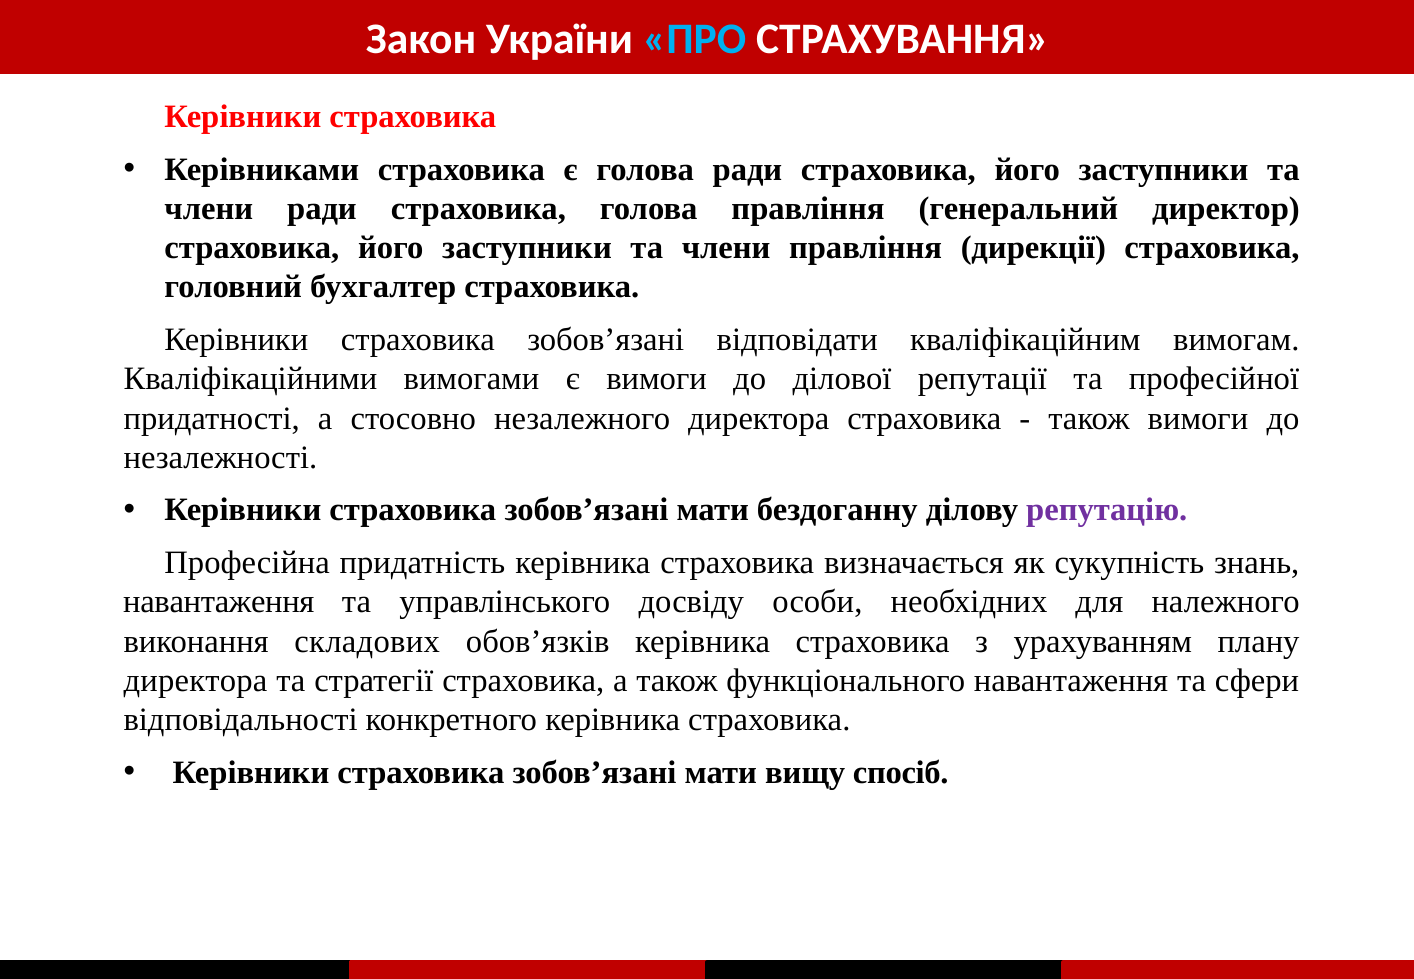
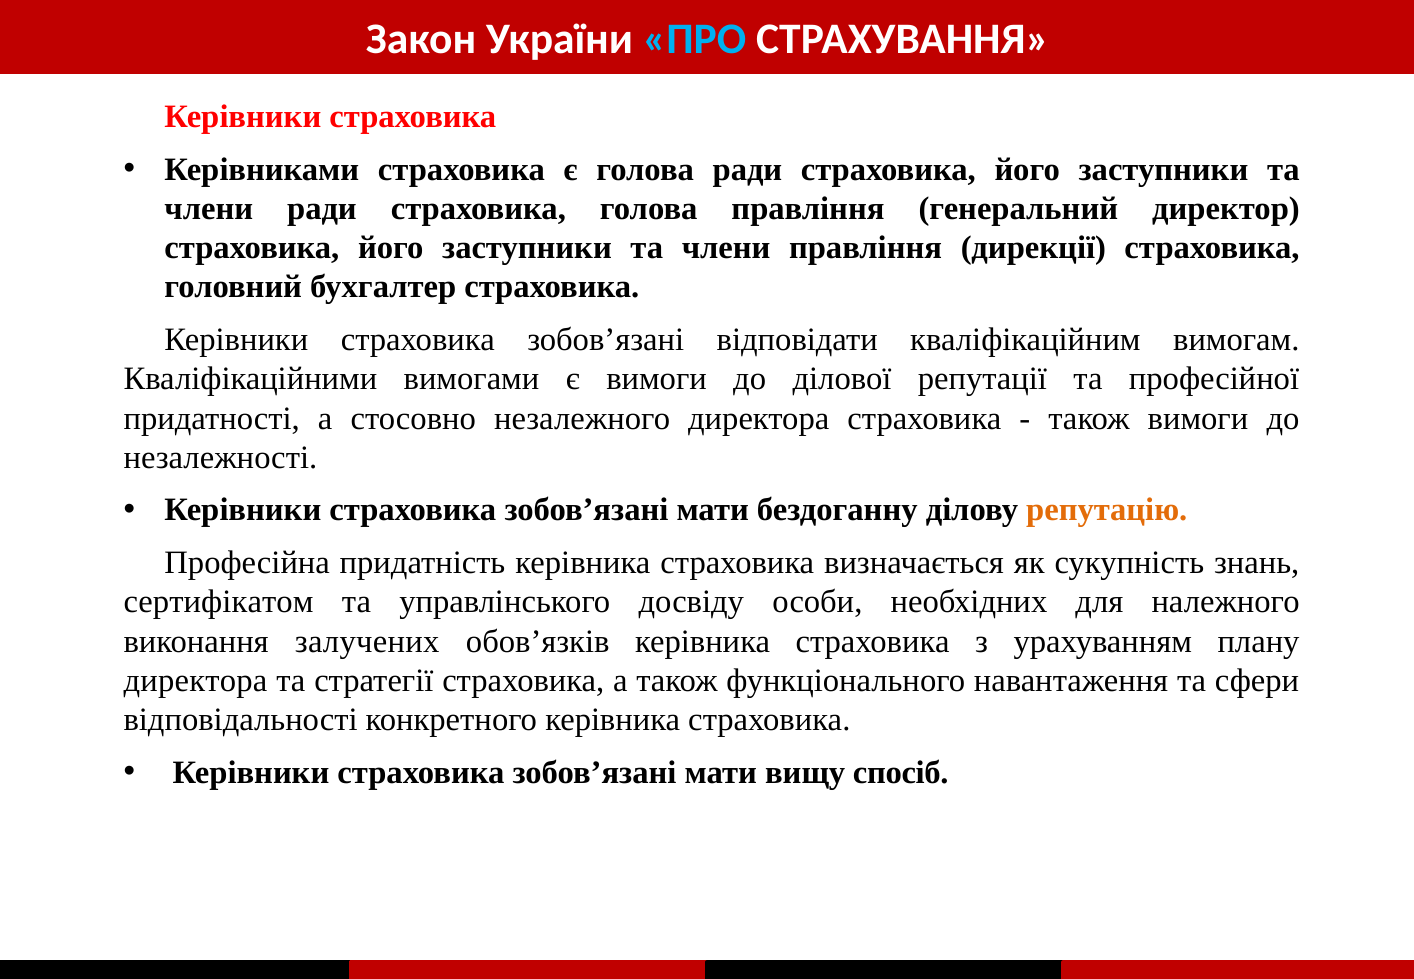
репутацію colour: purple -> orange (1107, 510)
навантаження: навантаження -> сертифікатом (219, 602)
складових: складових -> залучених (367, 641)
